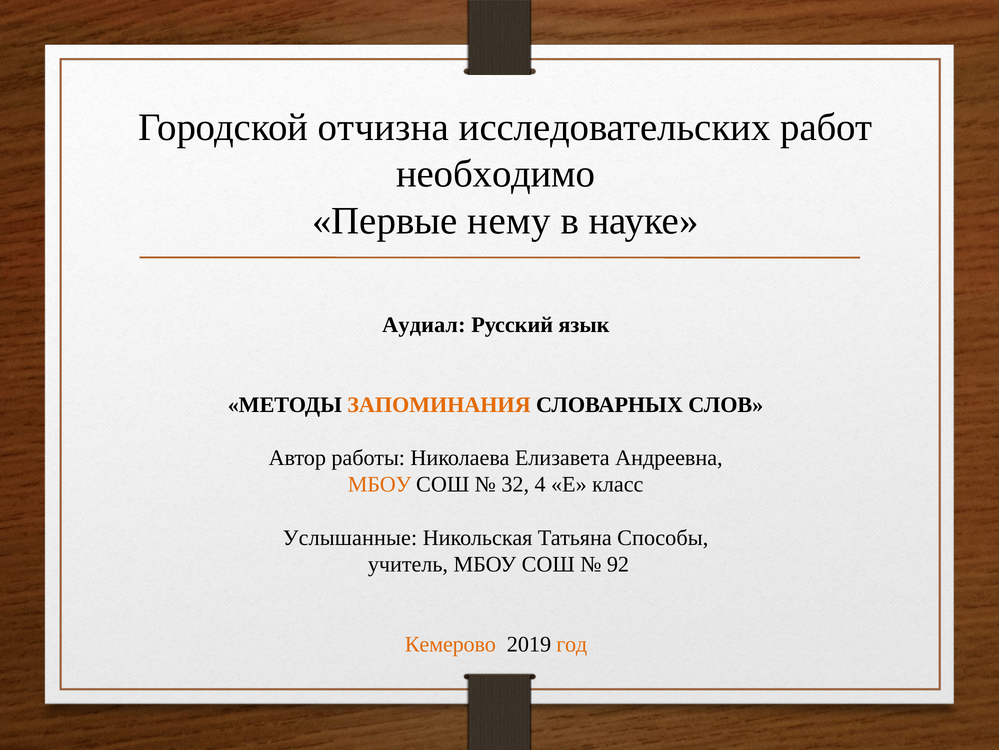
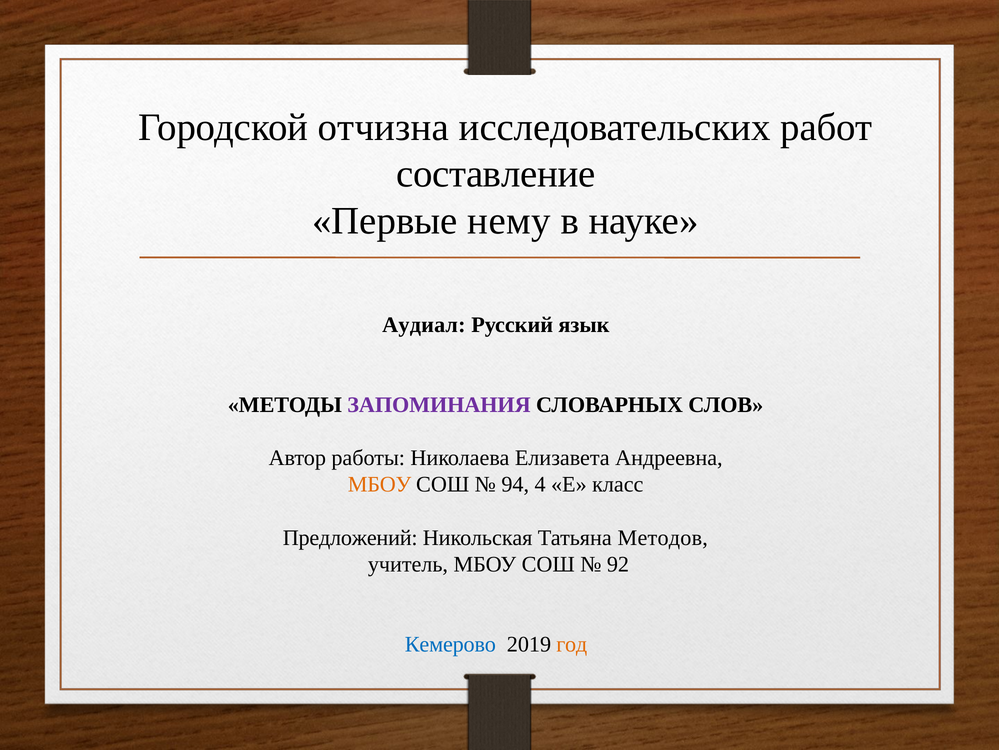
необходимо: необходимо -> составление (496, 174)
ЗАПОМИНАНИЯ colour: orange -> purple (439, 404)
32: 32 -> 94 (515, 484)
Услышанные: Услышанные -> Предложений (350, 537)
Способы: Способы -> Методов (663, 537)
Кемерово colour: orange -> blue (450, 644)
